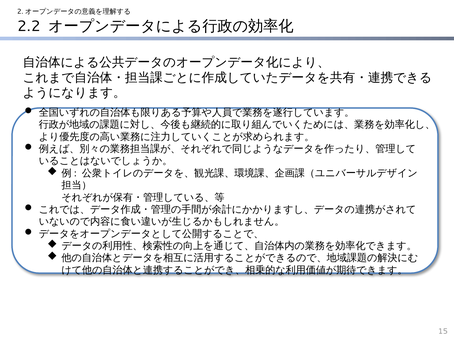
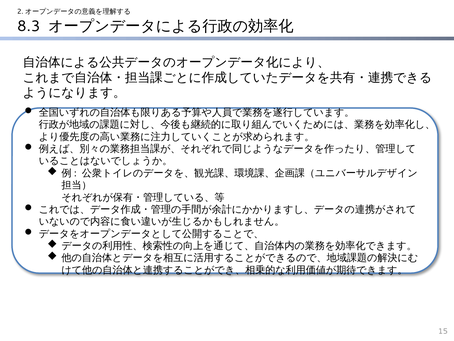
2.2: 2.2 -> 8.3 (29, 26)
